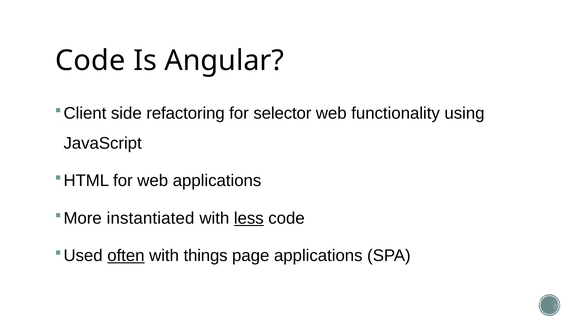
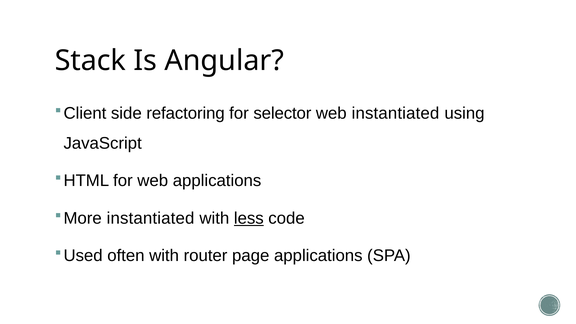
Code: Code -> Stack (90, 61)
web functionality: functionality -> instantiated (395, 113)
often underline: present -> none (126, 255)
things: things -> router (206, 255)
